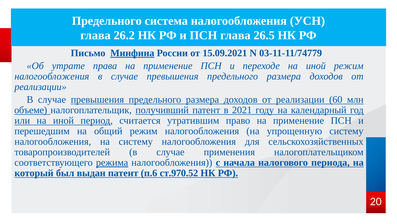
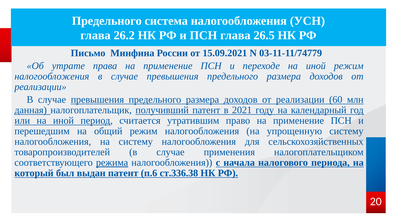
Минфина underline: present -> none (132, 53)
объеме: объеме -> данная (31, 110)
ст.970.52: ст.970.52 -> ст.336.38 (179, 173)
